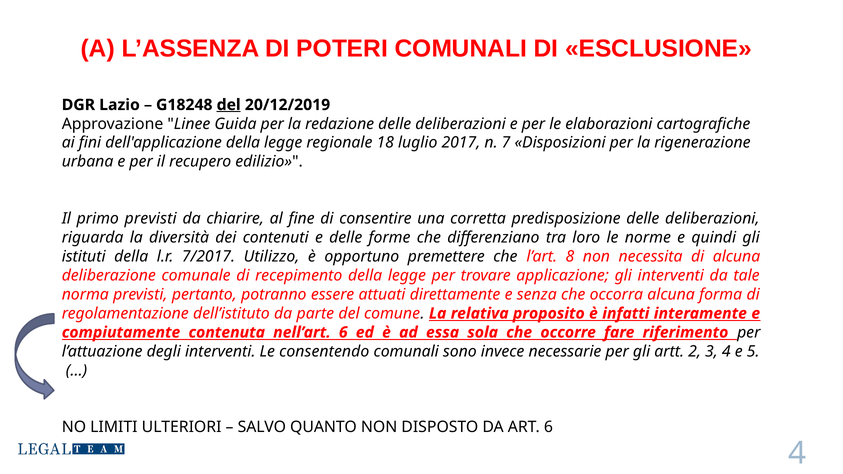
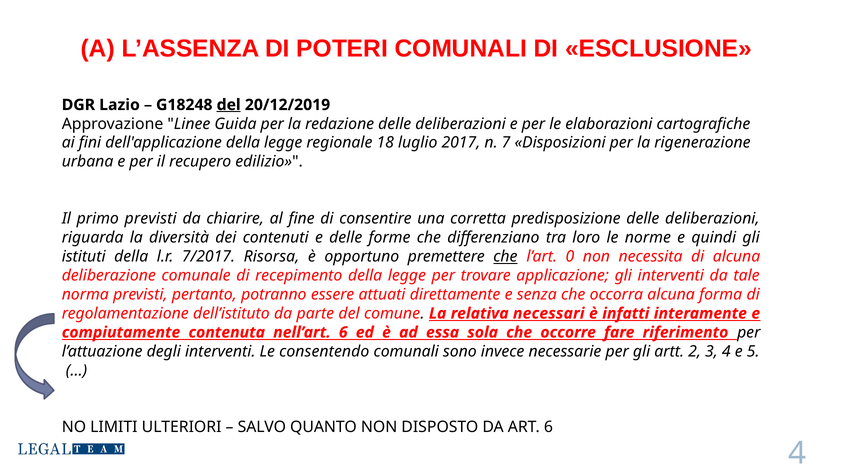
Utilizzo: Utilizzo -> Risorsa (271, 257)
che underline: none -> present (505, 257)
8: 8 -> 0 (570, 257)
proposito: proposito -> necessari (549, 314)
